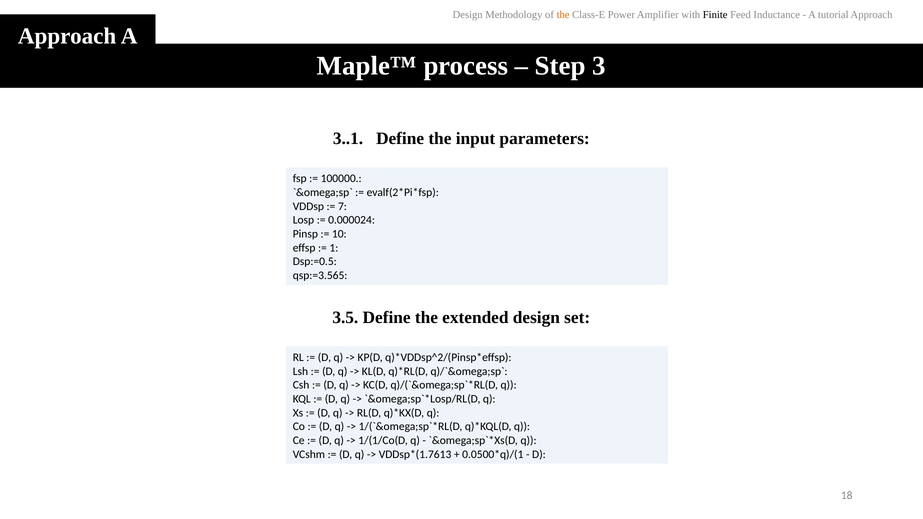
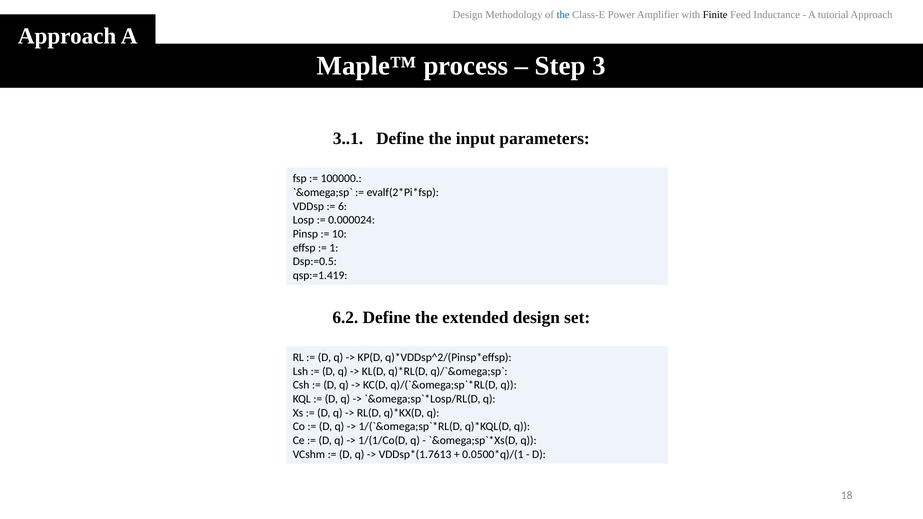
the colour: orange -> blue (563, 15)
7: 7 -> 6 (342, 206)
qsp:=3.565: qsp:=3.565 -> qsp:=1.419 (320, 276)
3.5: 3.5 -> 6.2 (345, 317)
